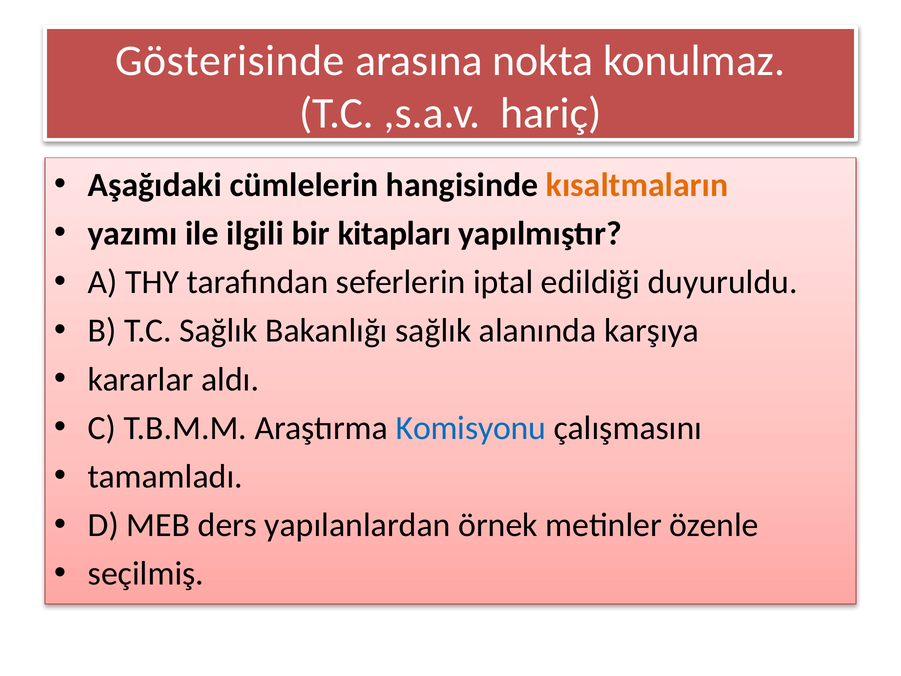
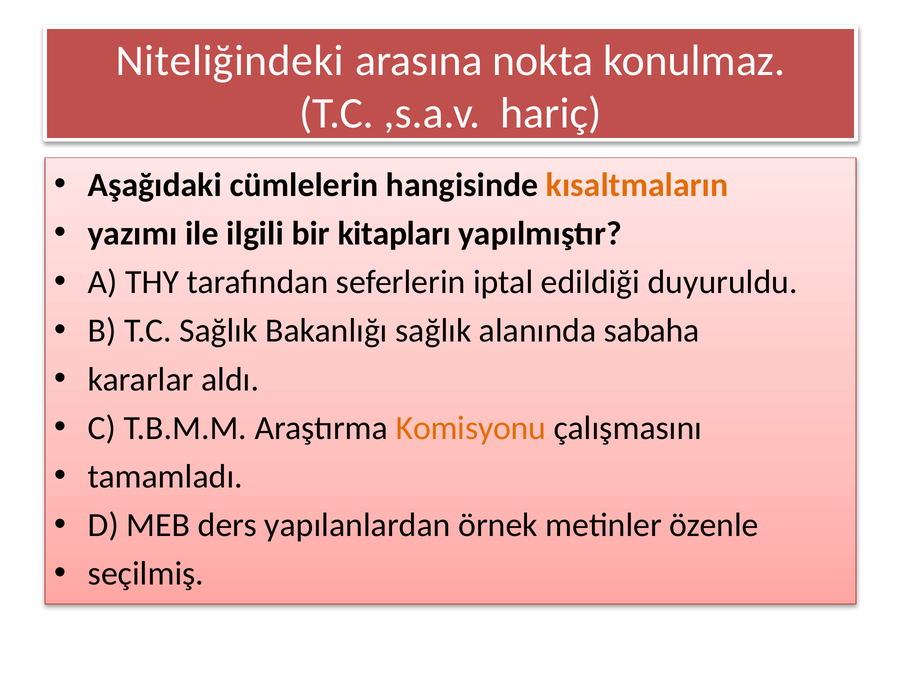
Gösterisinde: Gösterisinde -> Niteliğindeki (230, 61)
karşıya: karşıya -> sabaha (652, 331)
Komisyonu colour: blue -> orange (471, 428)
